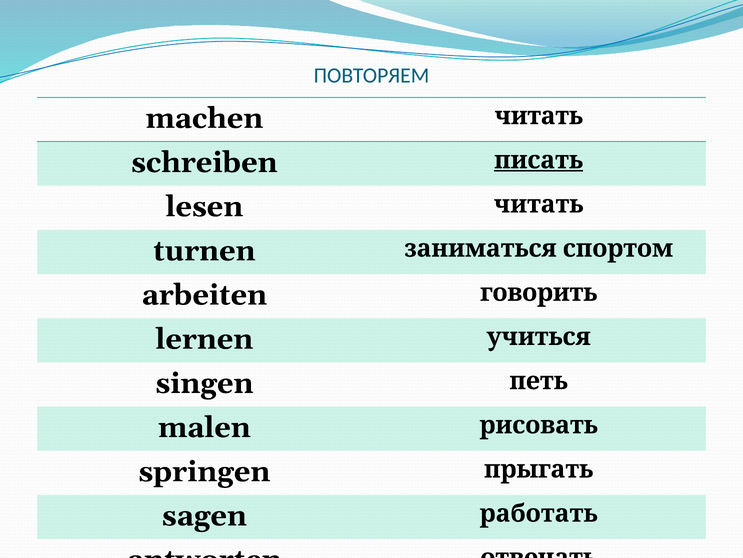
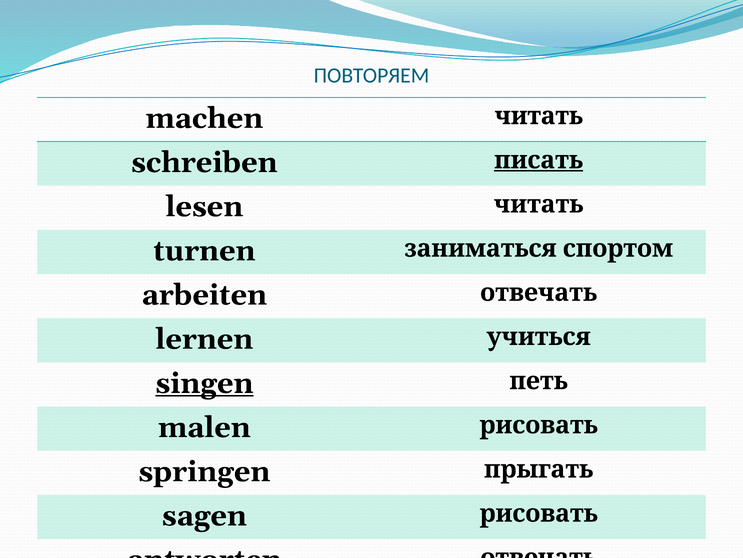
arbeiten говорить: говорить -> отвечать (539, 292)
singen underline: none -> present (204, 383)
sagen работать: работать -> рисовать (539, 513)
